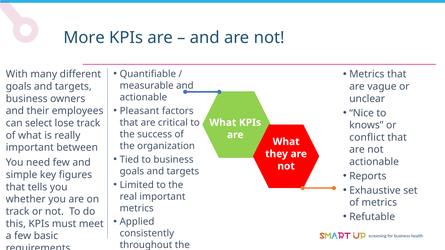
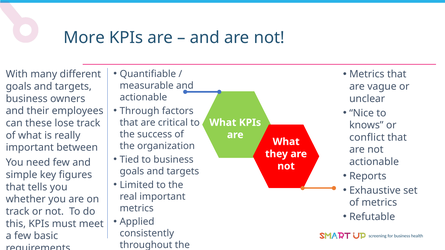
Pleasant: Pleasant -> Through (140, 111)
select: select -> these (39, 123)
